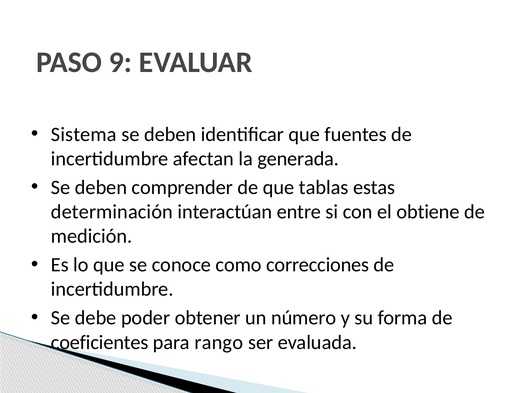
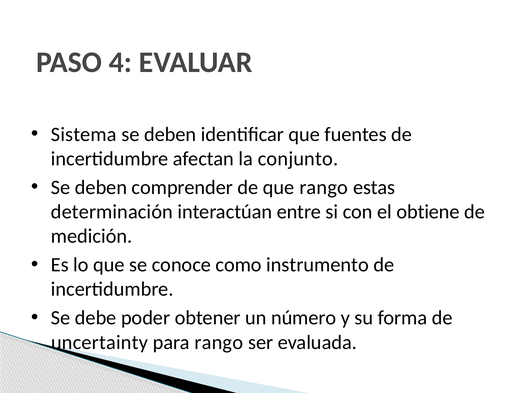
9: 9 -> 4 (120, 62)
generada: generada -> conjunto (298, 158)
que tablas: tablas -> rango (324, 187)
correcciones: correcciones -> instrumento (318, 264)
coeficientes: coeficientes -> uncertainty (100, 342)
